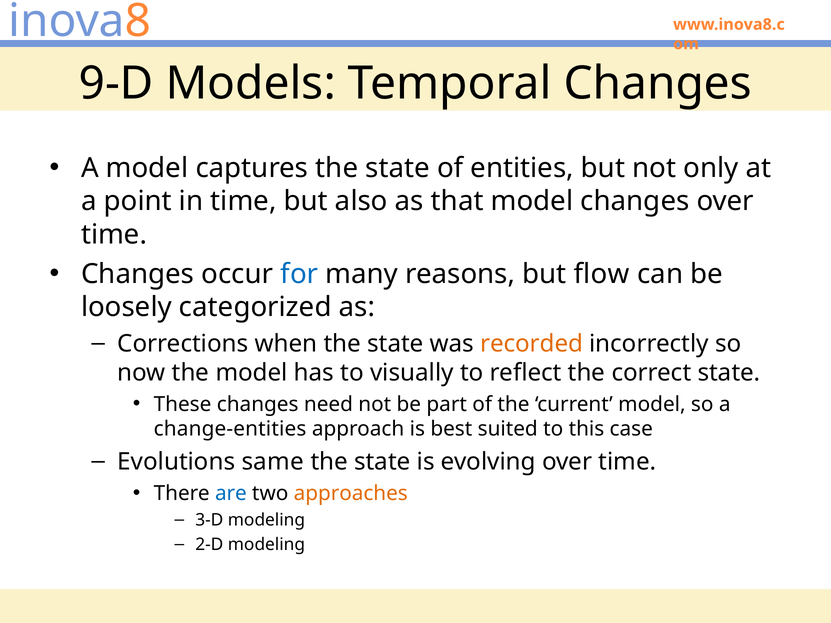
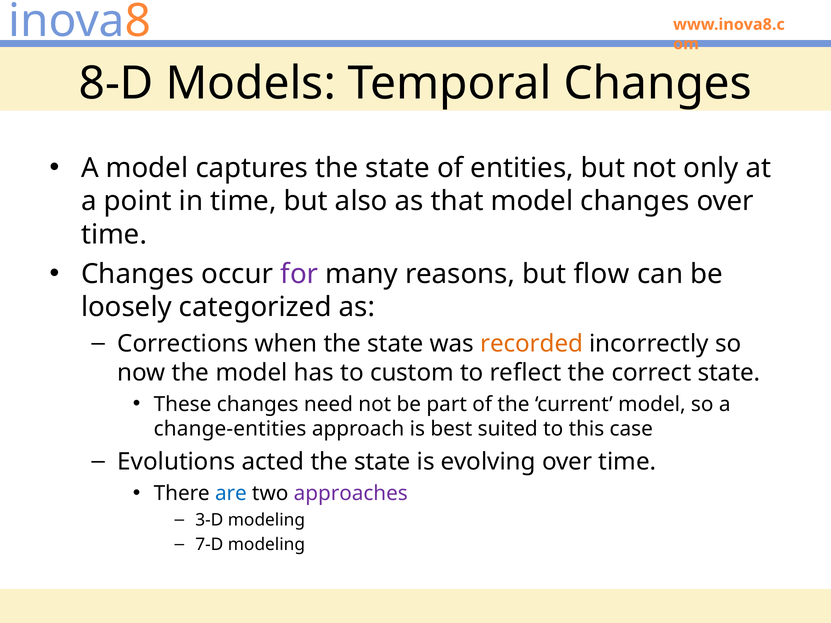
9-D: 9-D -> 8-D (116, 84)
for colour: blue -> purple (299, 274)
visually: visually -> custom (412, 373)
same: same -> acted (273, 462)
approaches colour: orange -> purple (351, 494)
2-D: 2-D -> 7-D (209, 545)
